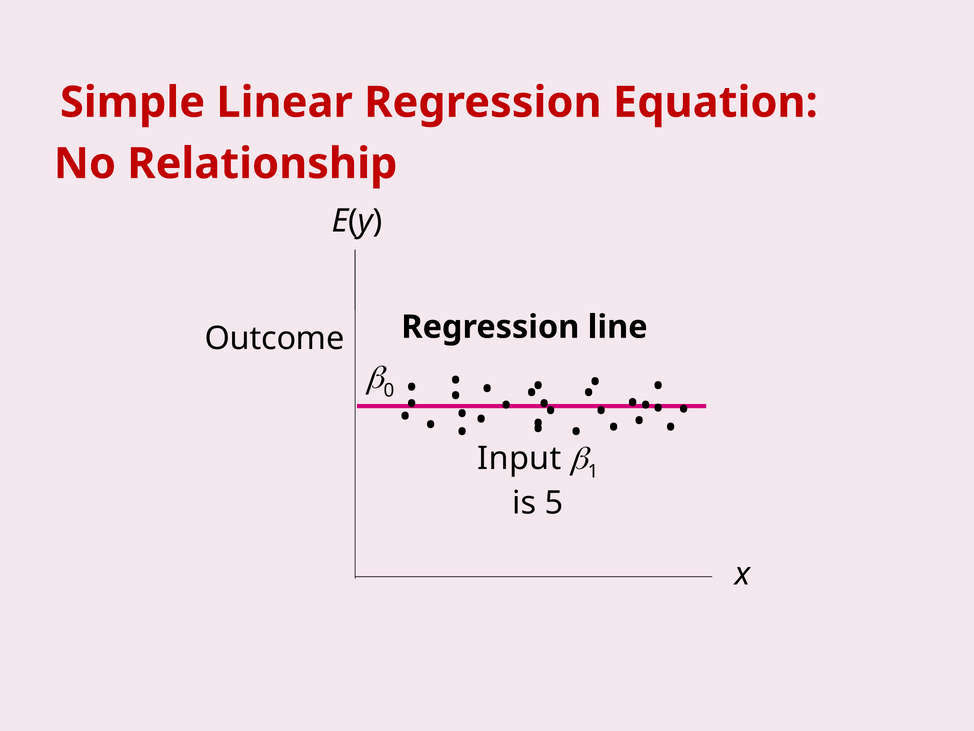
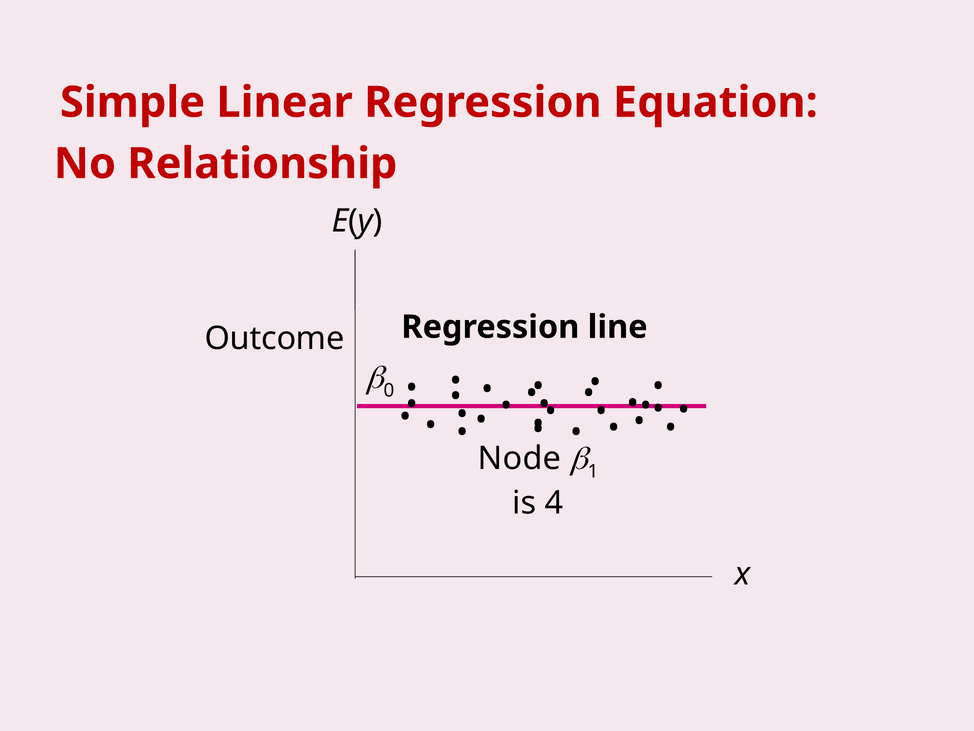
Input: Input -> Node (519, 458)
5: 5 -> 4 (554, 503)
